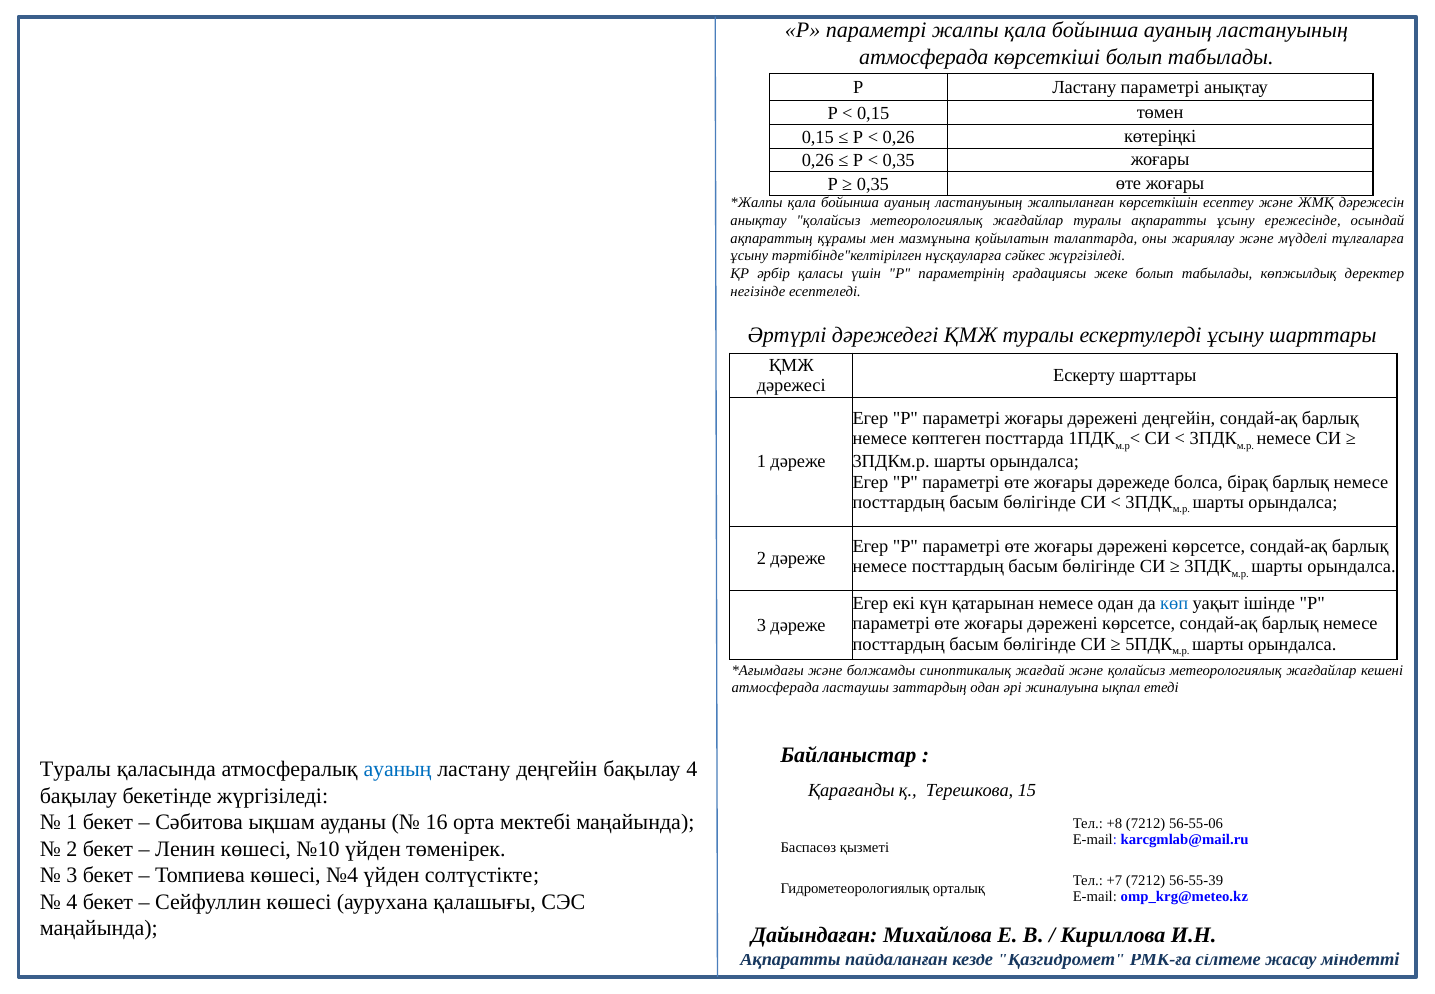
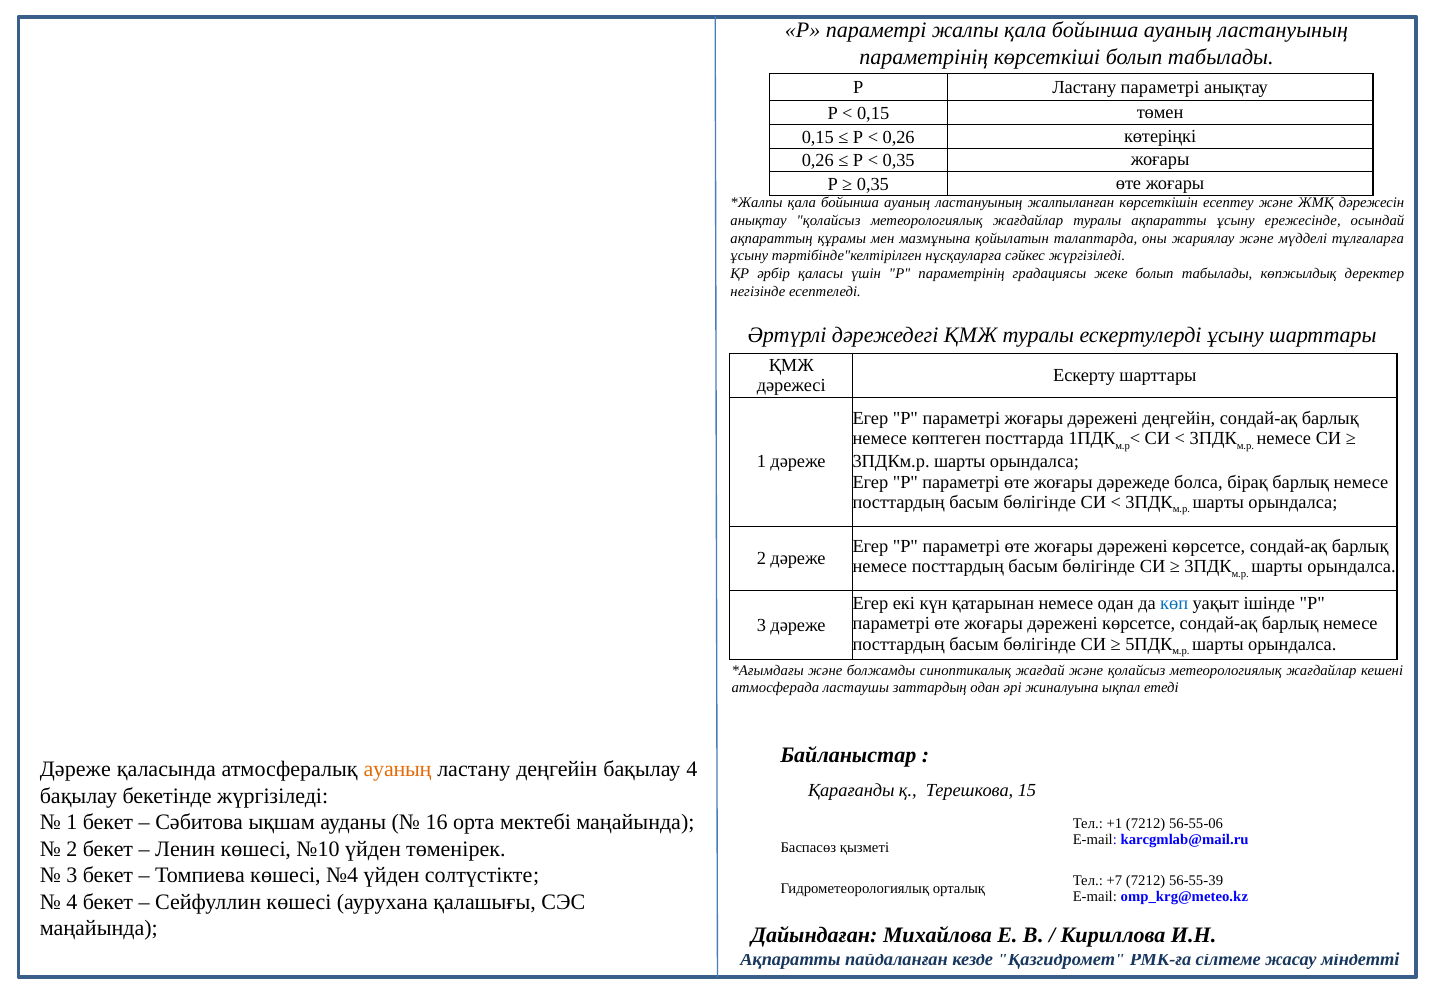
атмосферада: атмосферада -> параметрінің (924, 57)
Туралы: Туралы -> Дәреже (75, 769)
ауаның colour: blue -> orange (398, 769)
+8: +8 -> +1 (1114, 823)
